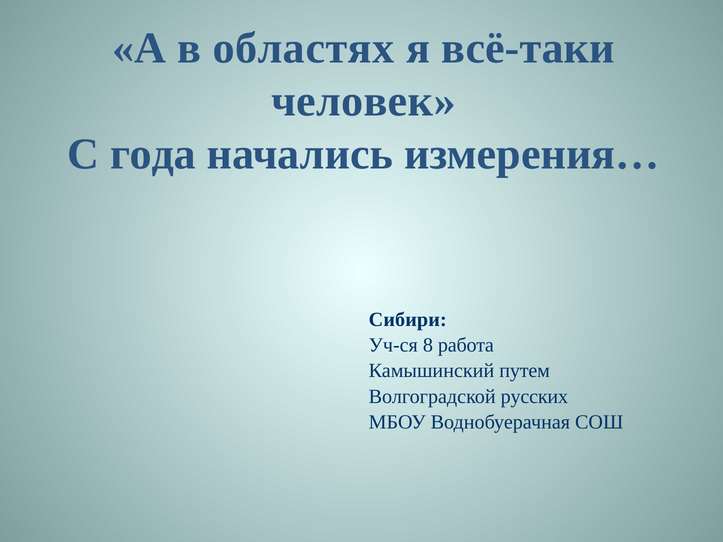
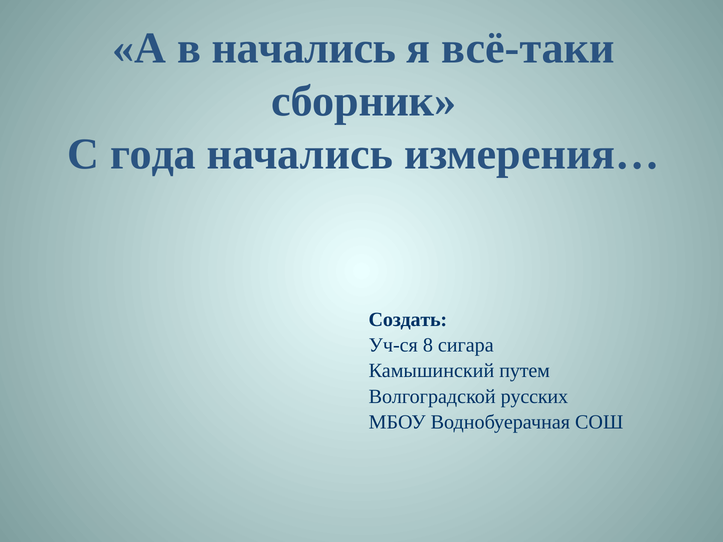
в областях: областях -> начались (304, 48)
человек: человек -> сборник (364, 101)
Сибири: Сибири -> Создать (408, 320)
работа: работа -> сигара (466, 345)
